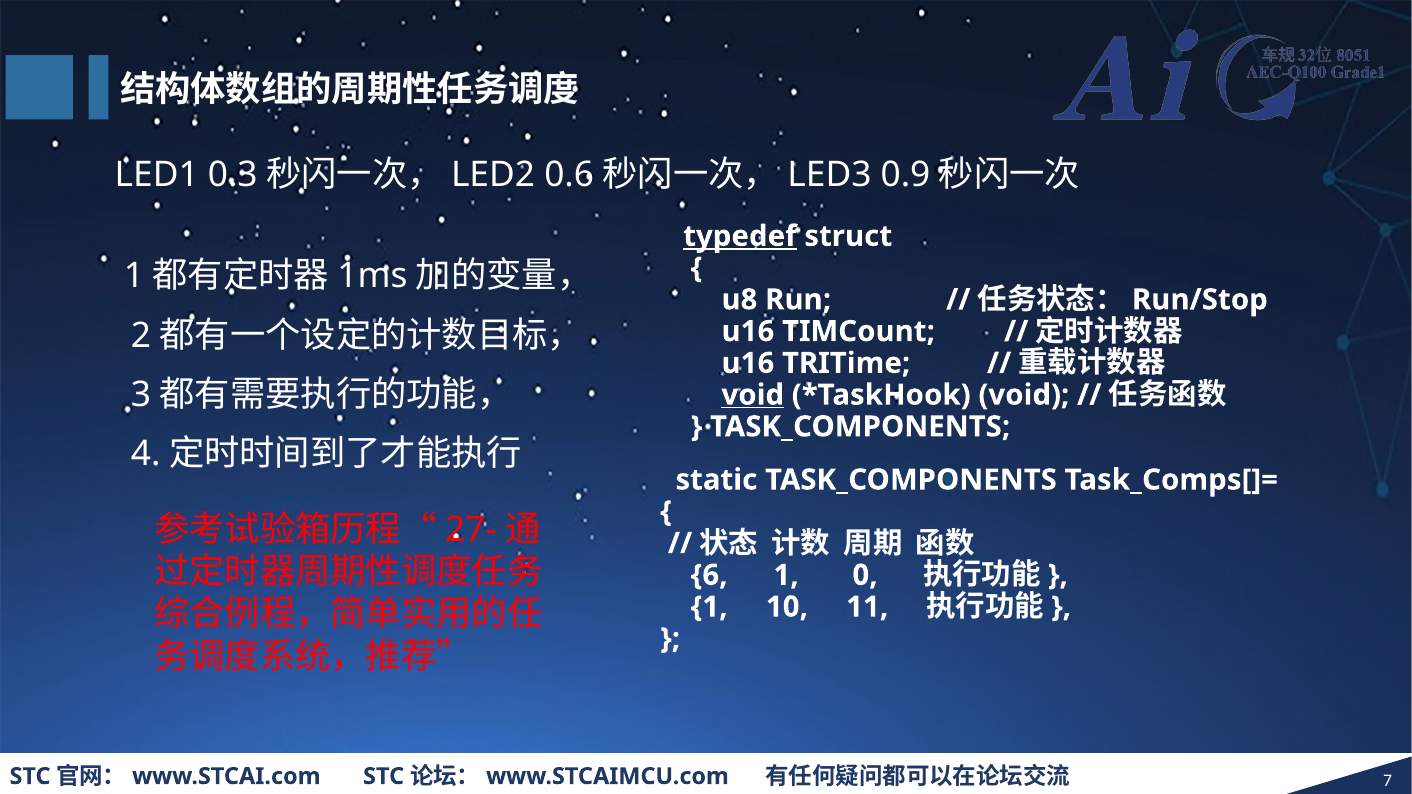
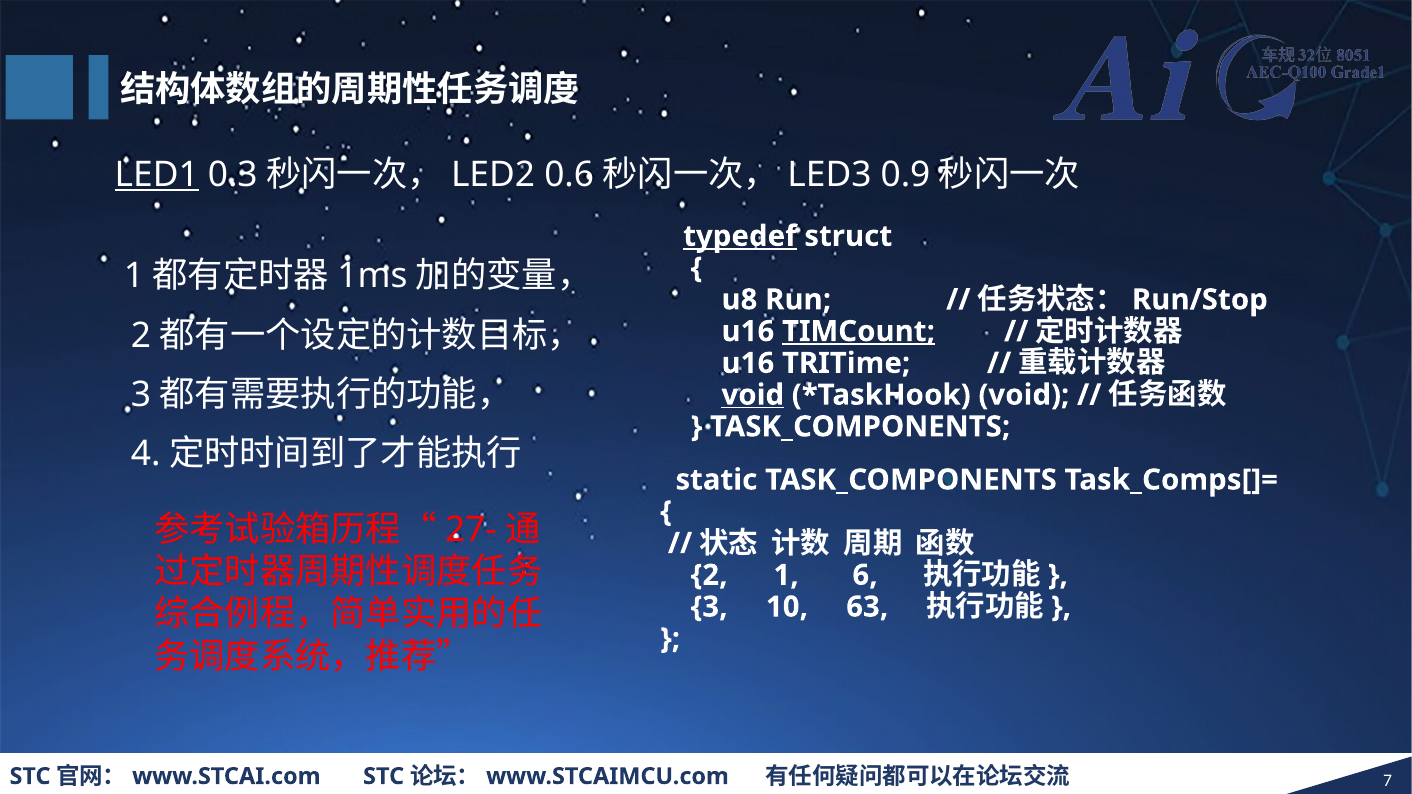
LED1 underline: none -> present (157, 175)
TIMCount underline: none -> present (858, 332)
6: 6 -> 2 (709, 575)
0: 0 -> 6 (865, 575)
1: 1 -> 3 (709, 607)
11: 11 -> 63 (867, 607)
